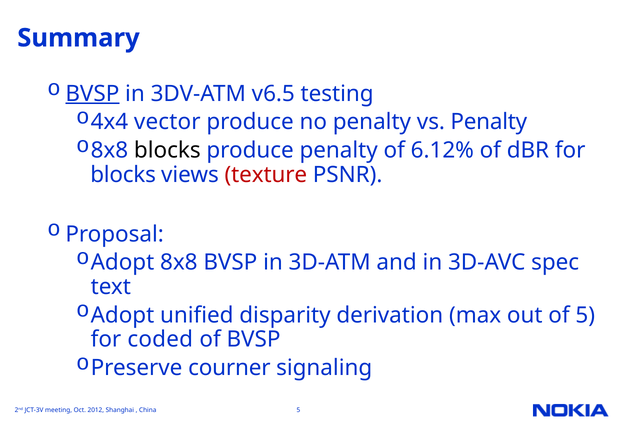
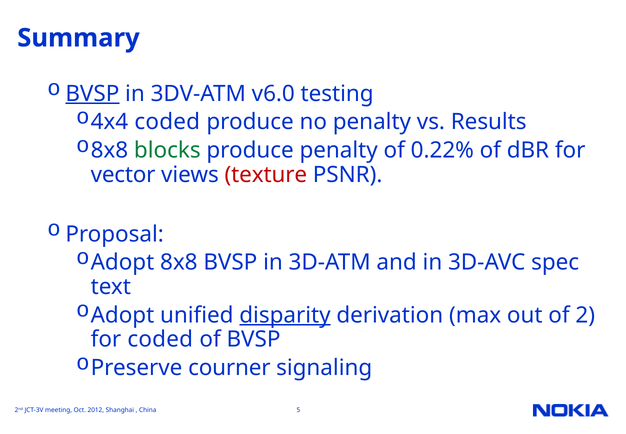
v6.5: v6.5 -> v6.0 (273, 94)
4x4 vector: vector -> coded (167, 122)
vs Penalty: Penalty -> Results (489, 122)
blocks colour: black -> green (167, 150)
6.12%: 6.12% -> 0.22% (442, 150)
blocks: blocks -> vector (123, 174)
disparity underline: none -> present (285, 315)
of 5: 5 -> 2 (585, 315)
